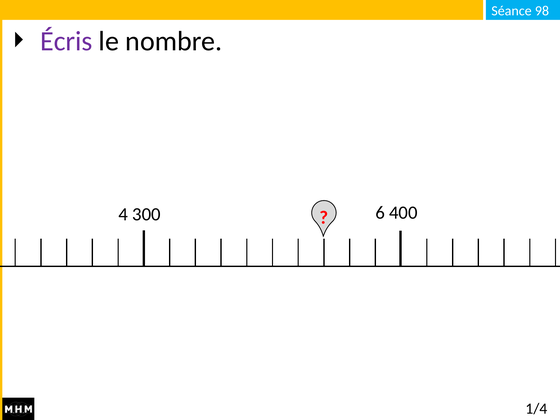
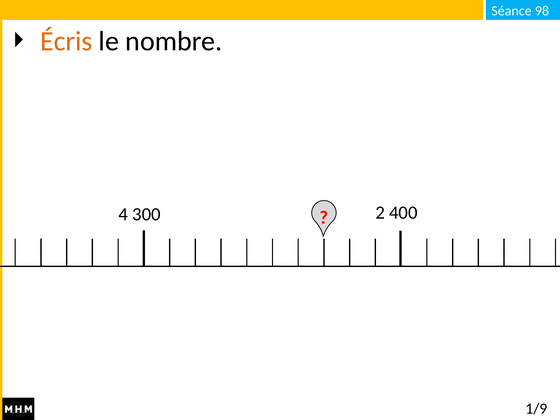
Écris colour: purple -> orange (66, 41)
6: 6 -> 2 (380, 213)
1/4: 1/4 -> 1/9 (536, 409)
